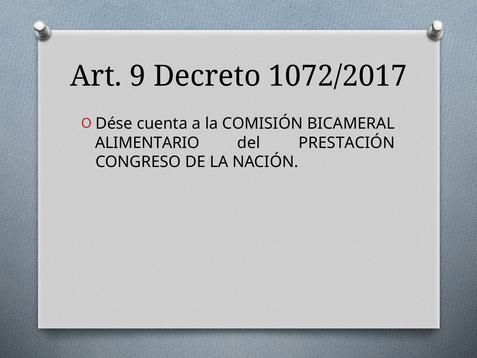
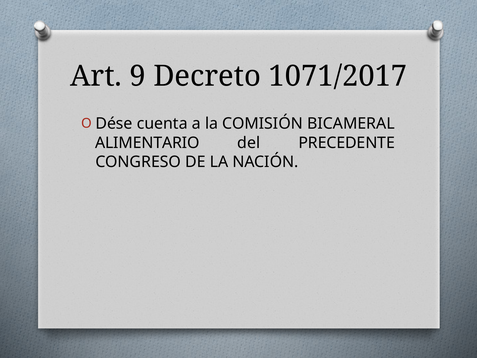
1072/2017: 1072/2017 -> 1071/2017 (338, 76)
PRESTACIÓN: PRESTACIÓN -> PRECEDENTE (347, 143)
